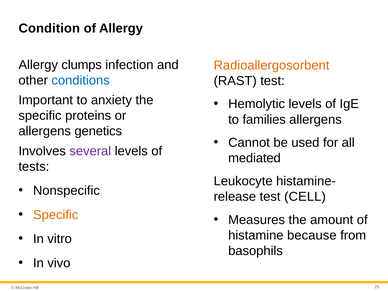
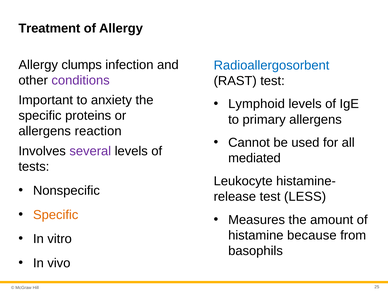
Condition: Condition -> Treatment (49, 28)
Radioallergosorbent colour: orange -> blue (271, 65)
conditions colour: blue -> purple (81, 80)
Hemolytic: Hemolytic -> Lymphoid (257, 104)
families: families -> primary (264, 119)
genetics: genetics -> reaction (98, 131)
CELL: CELL -> LESS (305, 197)
